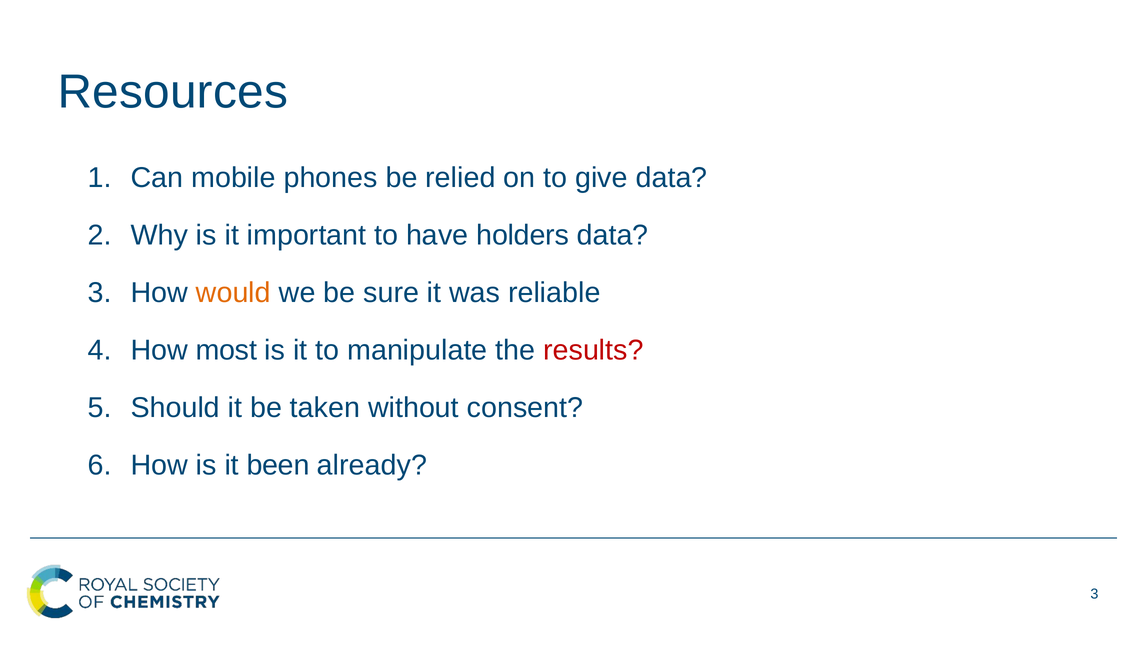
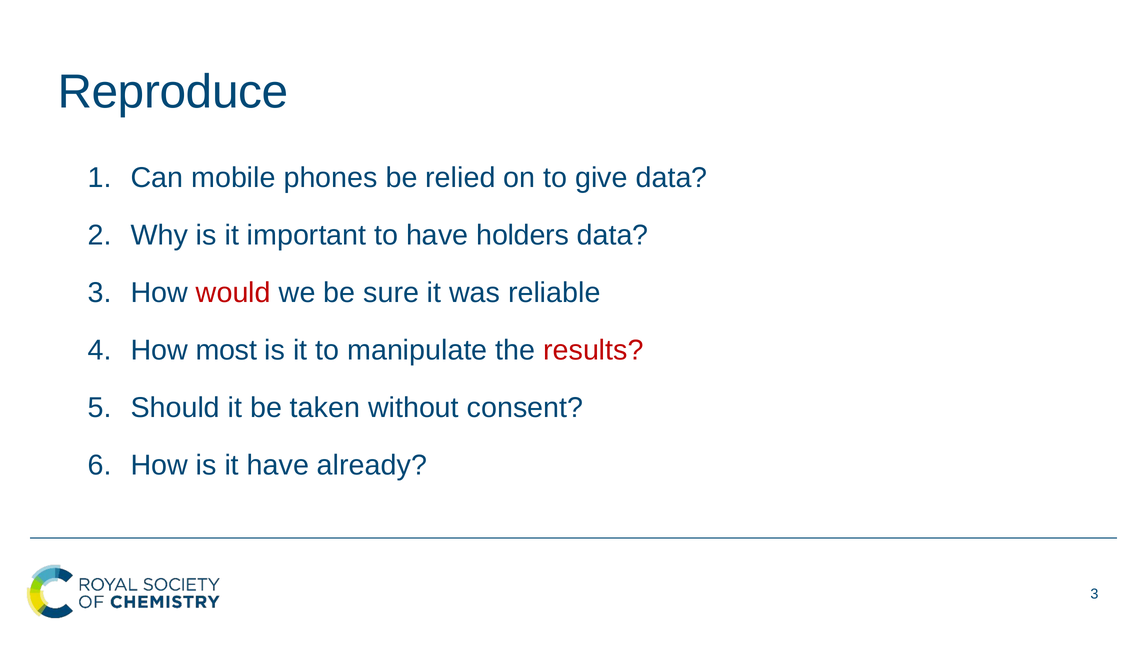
Resources: Resources -> Reproduce (173, 92)
would colour: orange -> red (233, 293)
it been: been -> have (278, 466)
